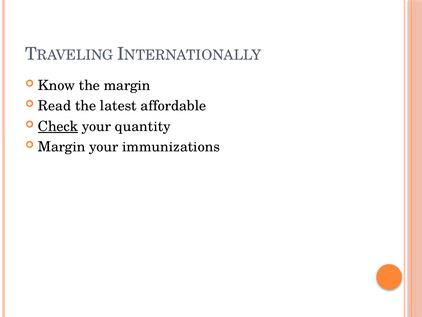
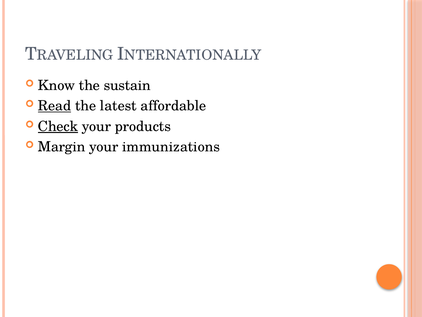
the margin: margin -> sustain (127, 85)
Read underline: none -> present (55, 106)
quantity: quantity -> products (143, 126)
